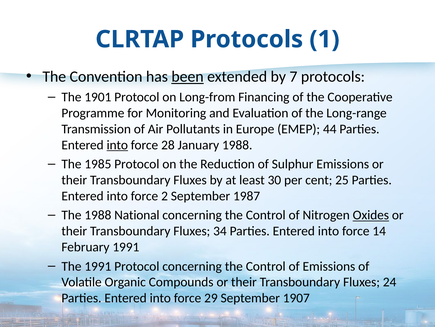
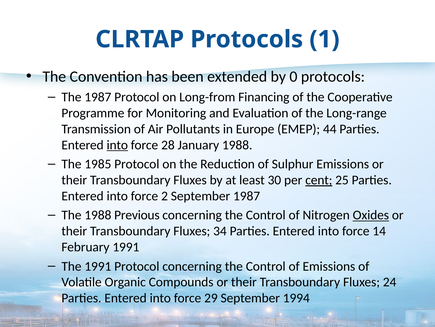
been underline: present -> none (188, 76)
7: 7 -> 0 (293, 76)
The 1901: 1901 -> 1987 (98, 97)
cent underline: none -> present (319, 180)
National: National -> Previous (137, 215)
1907: 1907 -> 1994 (296, 298)
